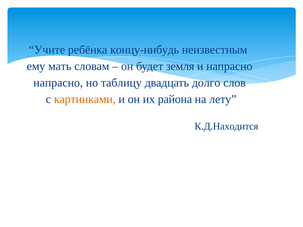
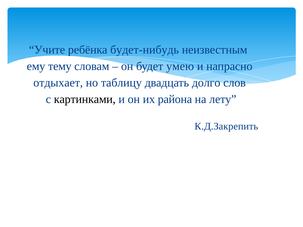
концу-нибудь: концу-нибудь -> будет-нибудь (145, 50)
мать: мать -> тему (60, 66)
земля: земля -> умею (180, 66)
напрасно: напрасно -> отдыхает (58, 83)
картинками colour: orange -> black (85, 99)
К.Д.Находится: К.Д.Находится -> К.Д.Закрепить (226, 127)
